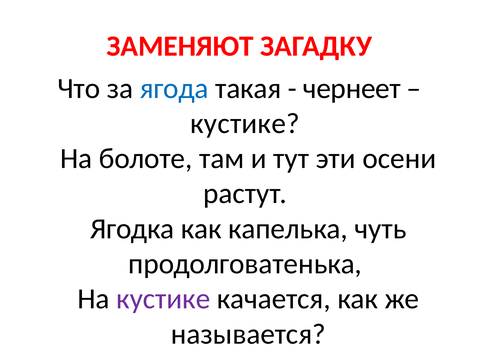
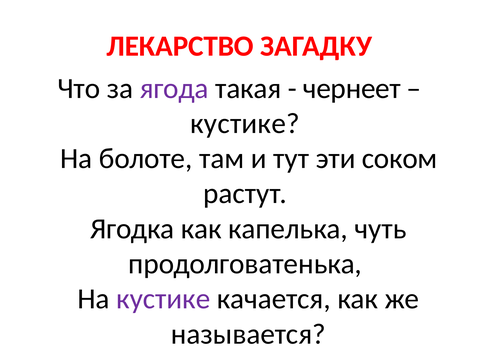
ЗАМЕНЯЮТ: ЗАМЕНЯЮТ -> ЛЕКАРСТВО (180, 46)
ягода colour: blue -> purple (174, 88)
осени: осени -> соком (400, 159)
